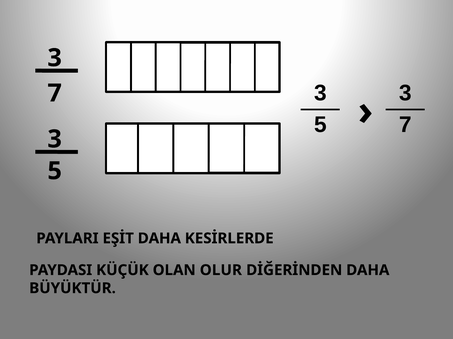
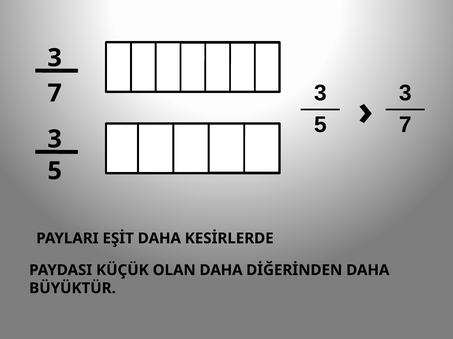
OLAN OLUR: OLUR -> DAHA (221, 271)
